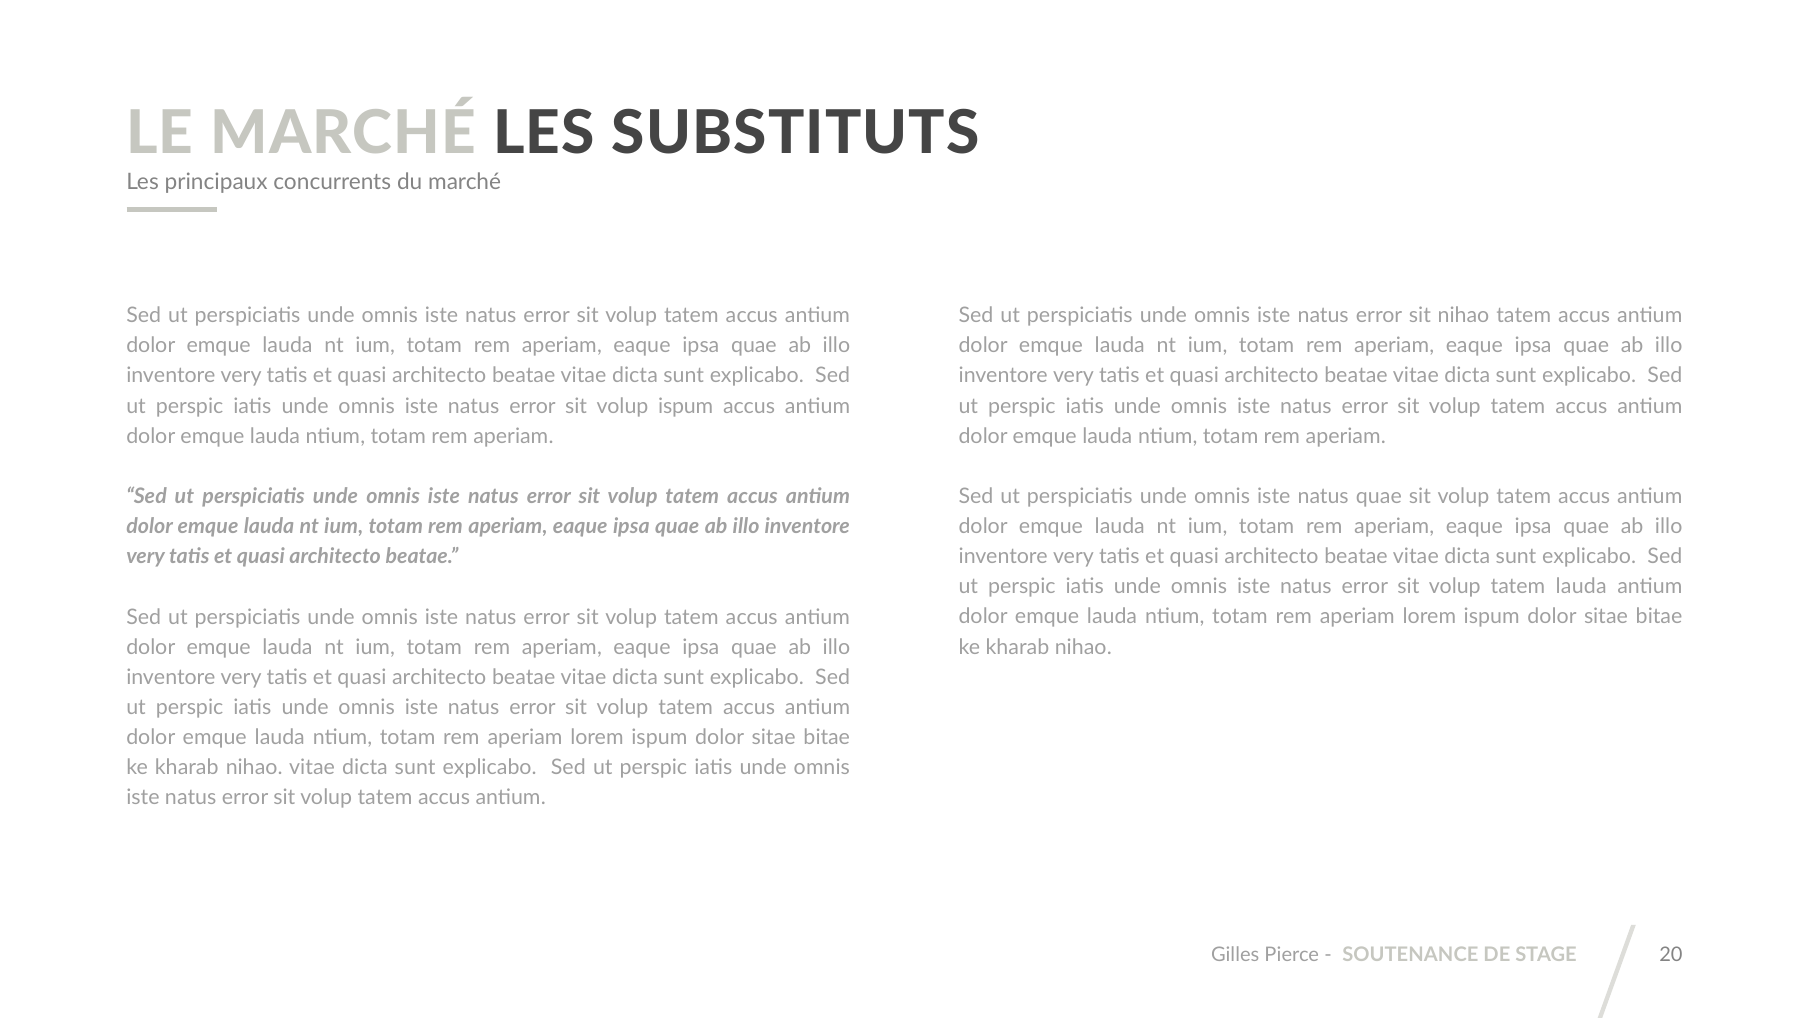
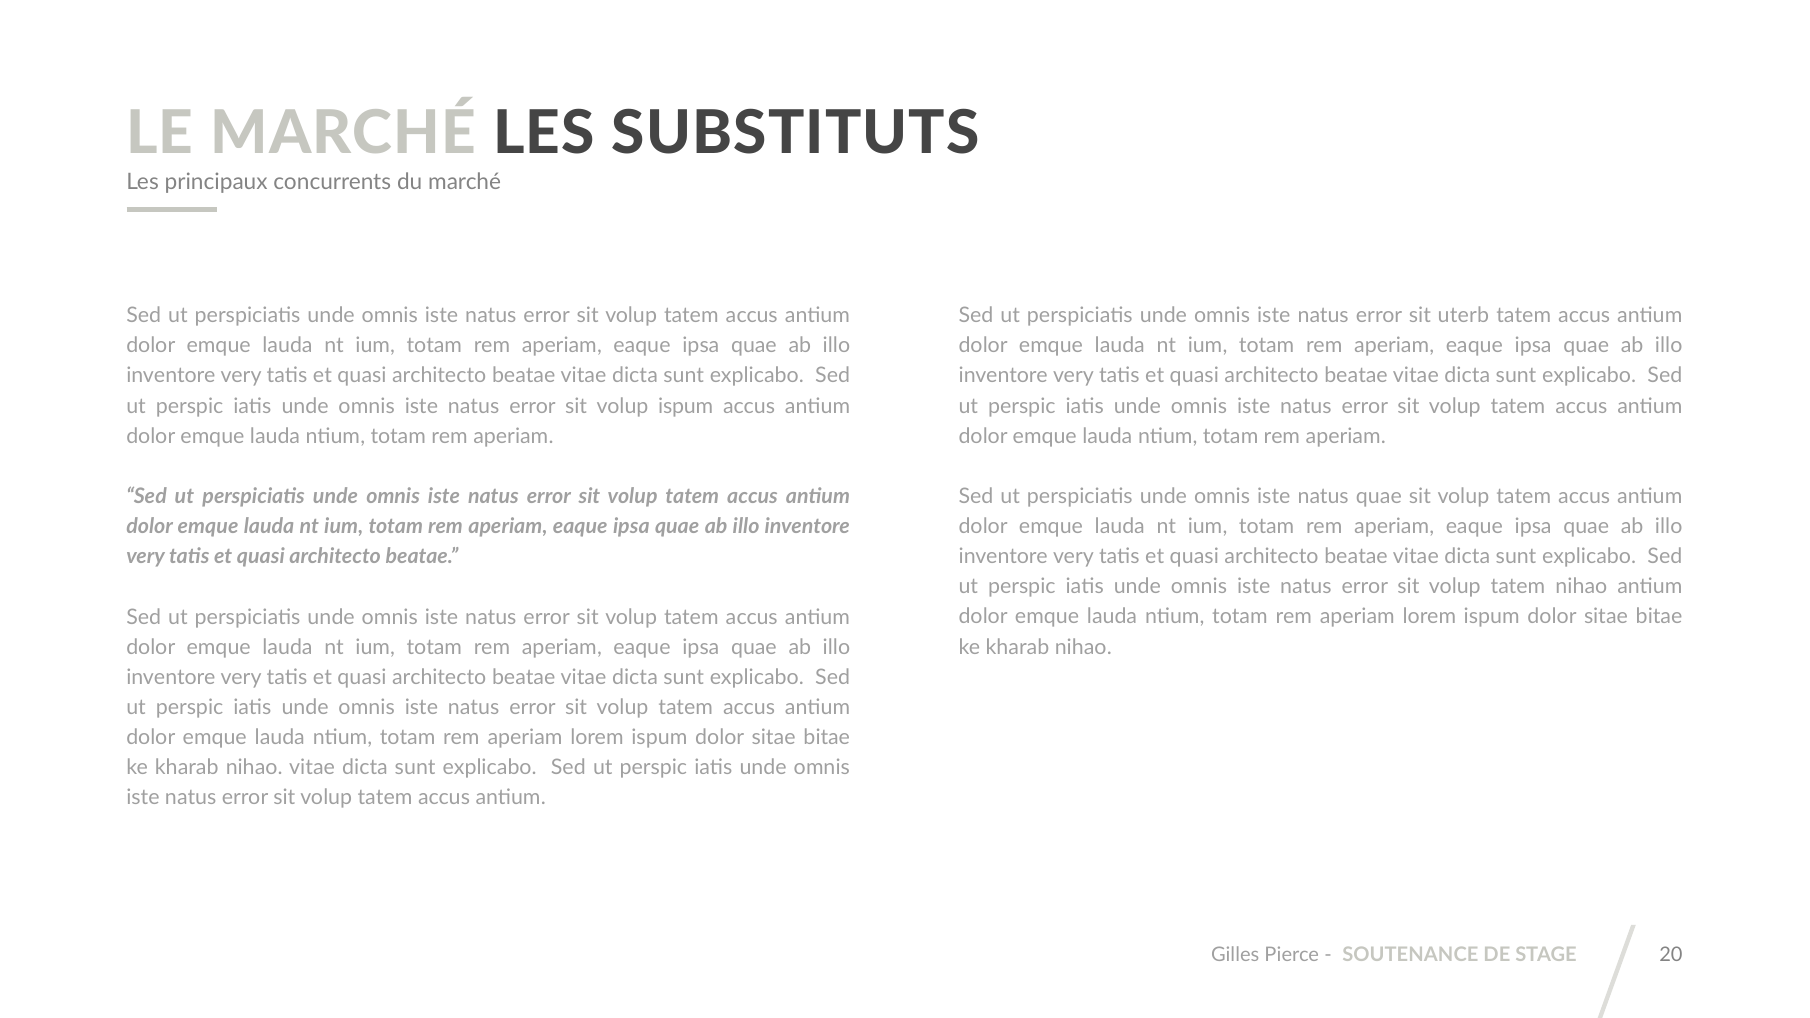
sit nihao: nihao -> uterb (1463, 316)
tatem lauda: lauda -> nihao (1581, 587)
